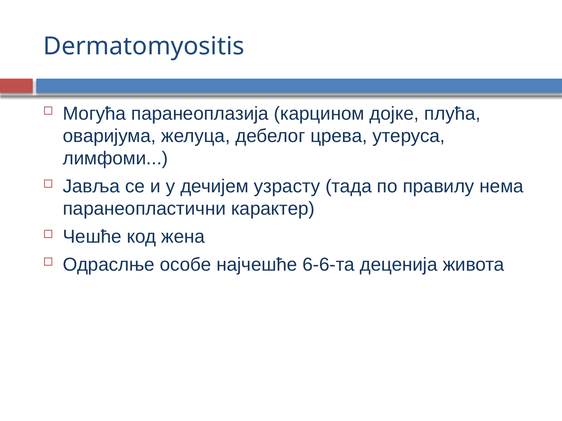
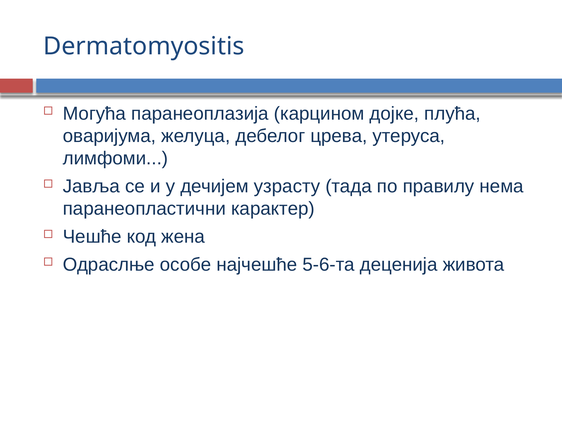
6-6-та: 6-6-та -> 5-6-та (329, 265)
